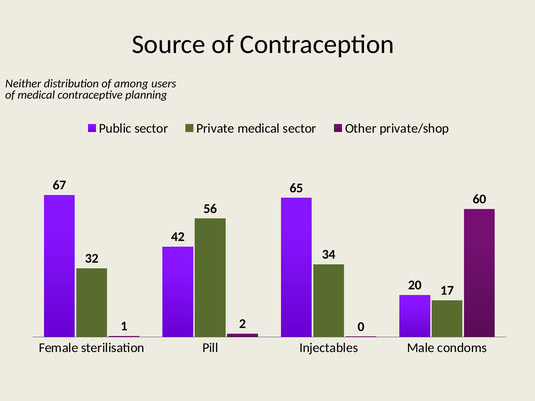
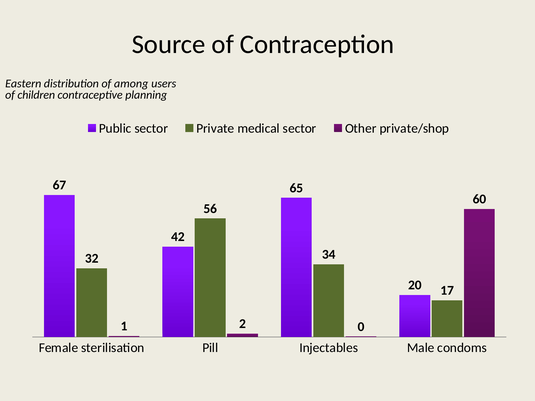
Neither: Neither -> Eastern (23, 84)
of medical: medical -> children (36, 95)
